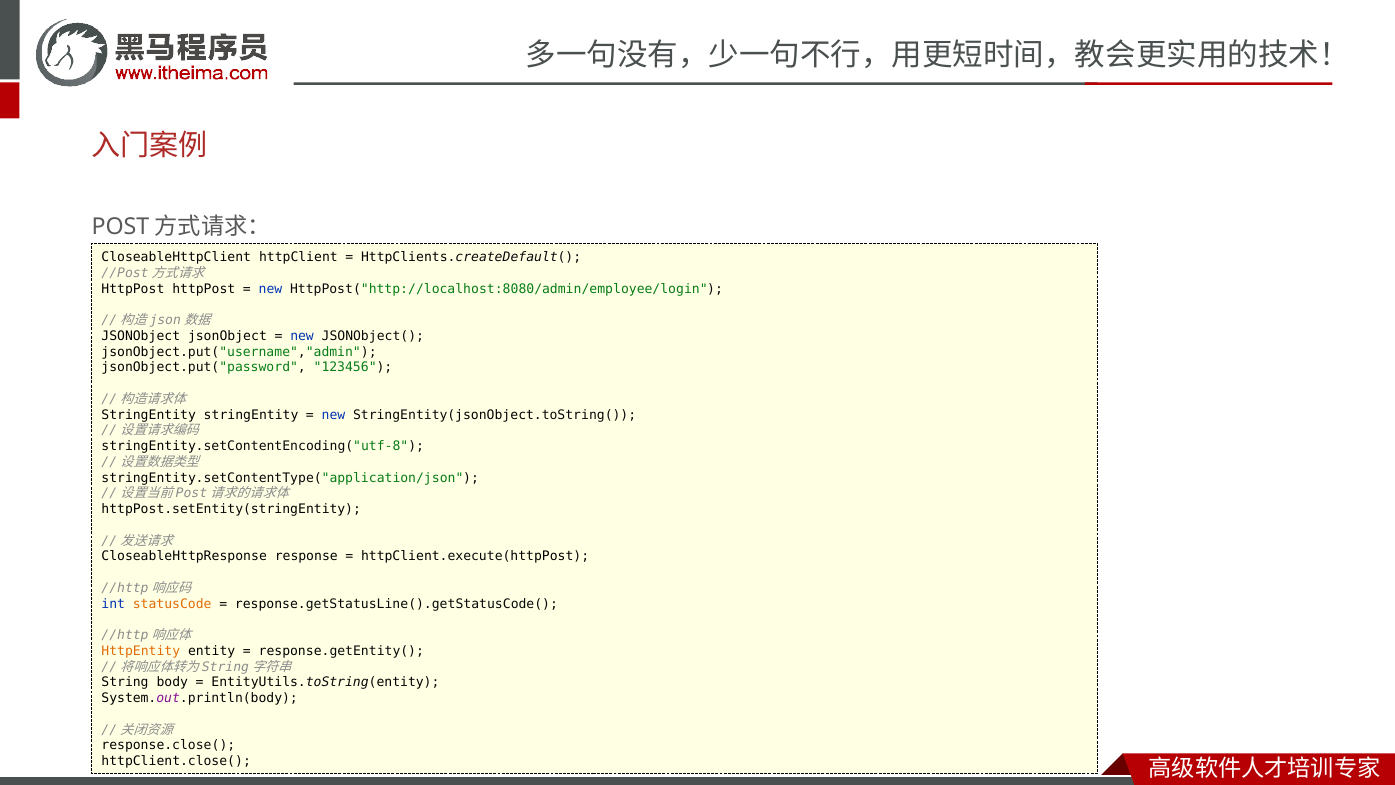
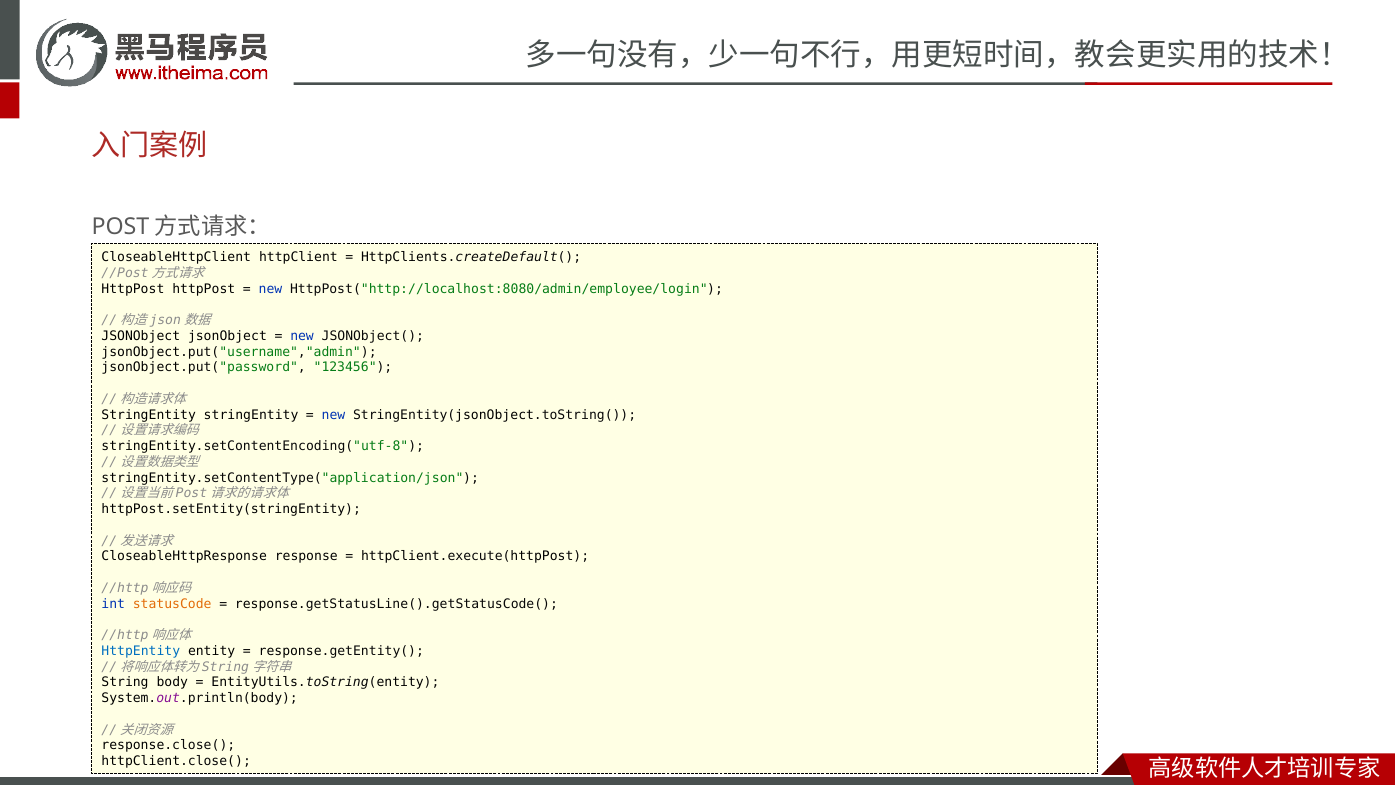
HttpEntity colour: orange -> blue (141, 651)
